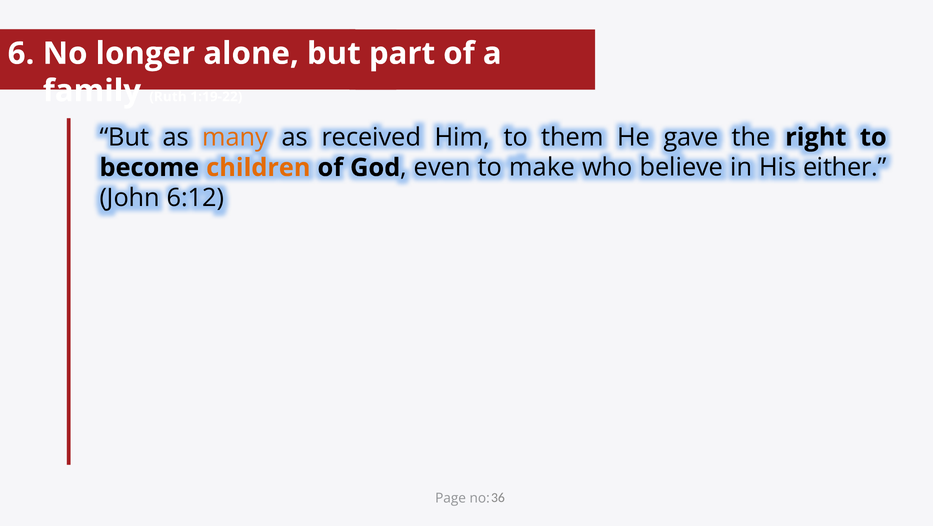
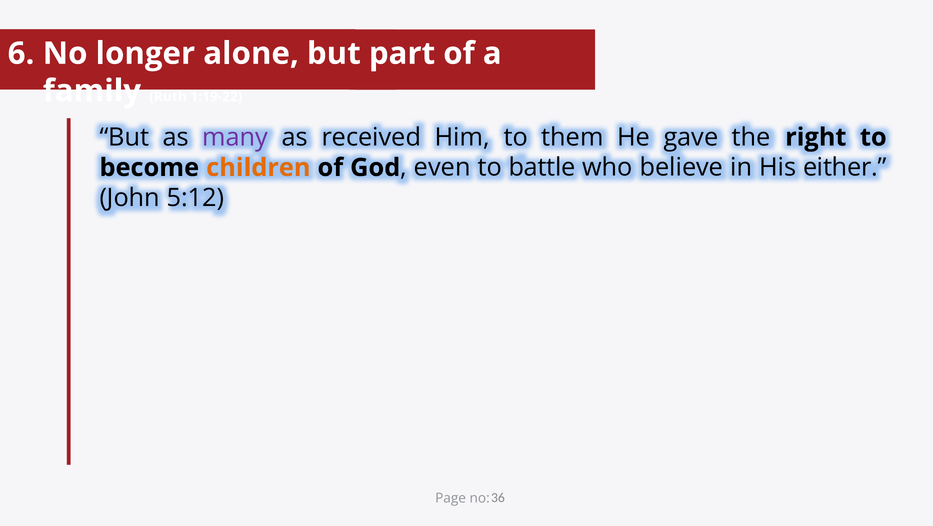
many colour: orange -> purple (235, 137)
make: make -> battle (542, 168)
6:12: 6:12 -> 5:12 (195, 198)
